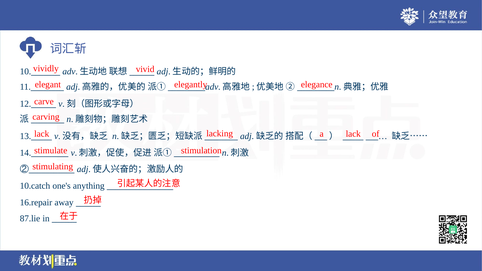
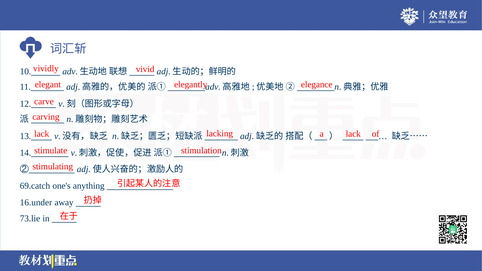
10.catch: 10.catch -> 69.catch (35, 186)
16.repair: 16.repair -> 16.under (36, 202)
87.lie: 87.lie -> 73.lie (30, 219)
